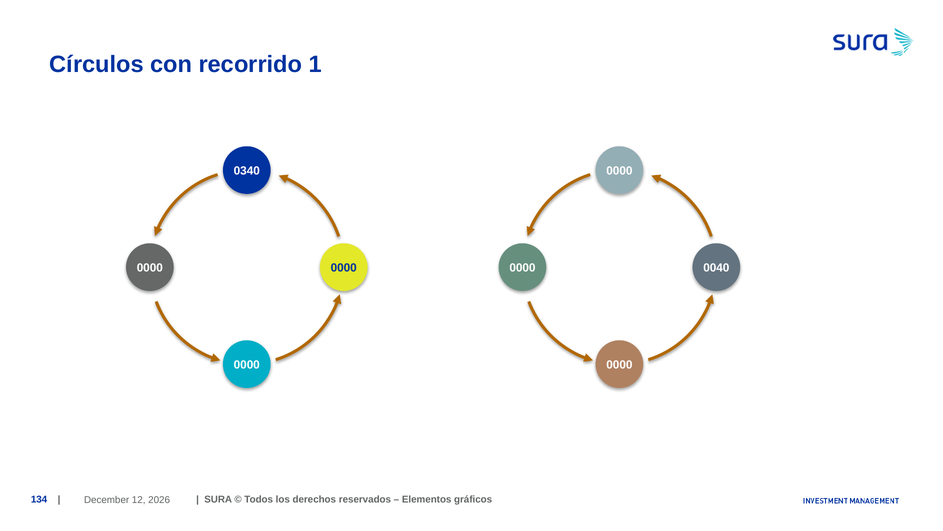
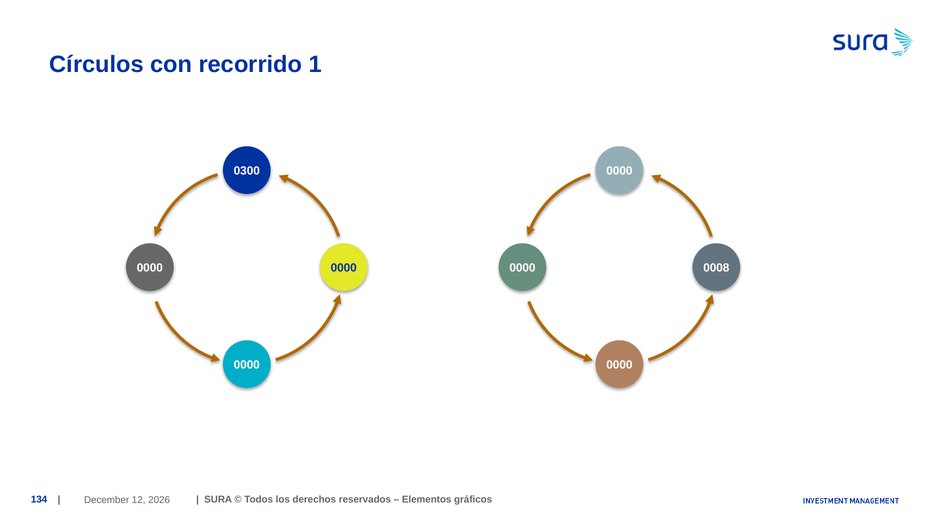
0340: 0340 -> 0300 (247, 171)
0040: 0040 -> 0008 (716, 268)
